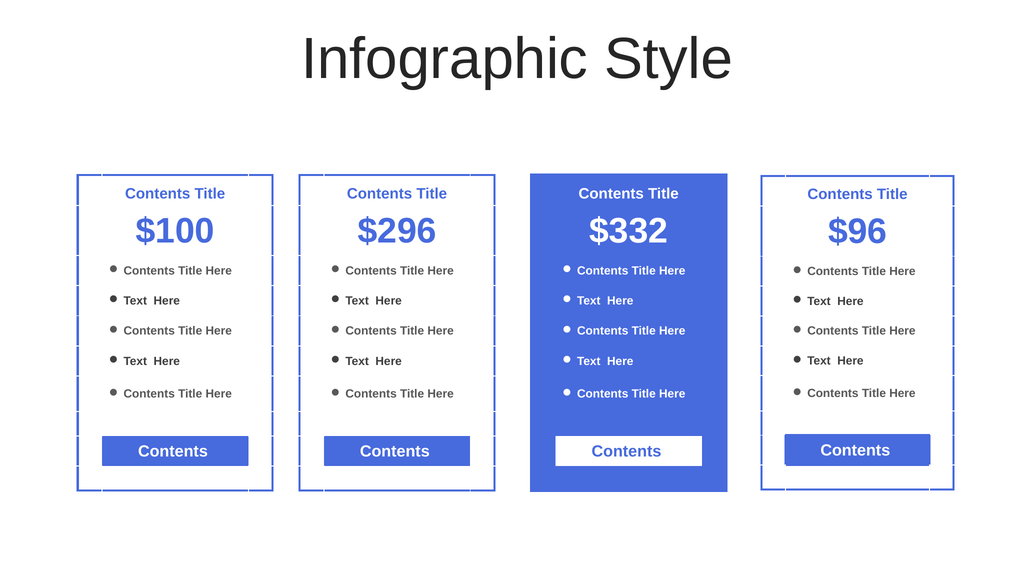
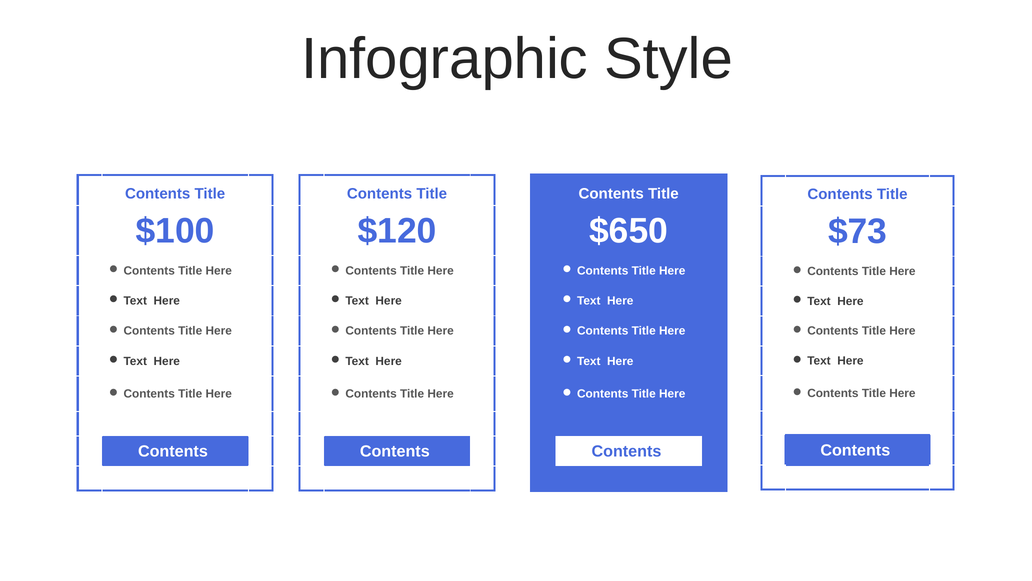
$296: $296 -> $120 (397, 231)
$332: $332 -> $650 (629, 231)
$96: $96 -> $73 (858, 232)
